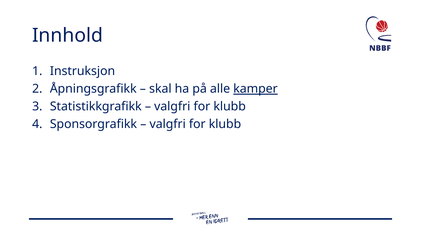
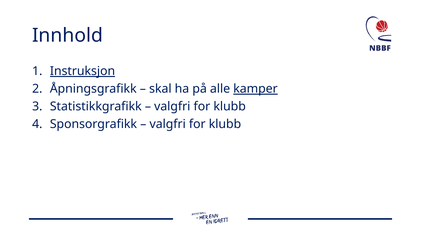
Instruksjon underline: none -> present (82, 71)
